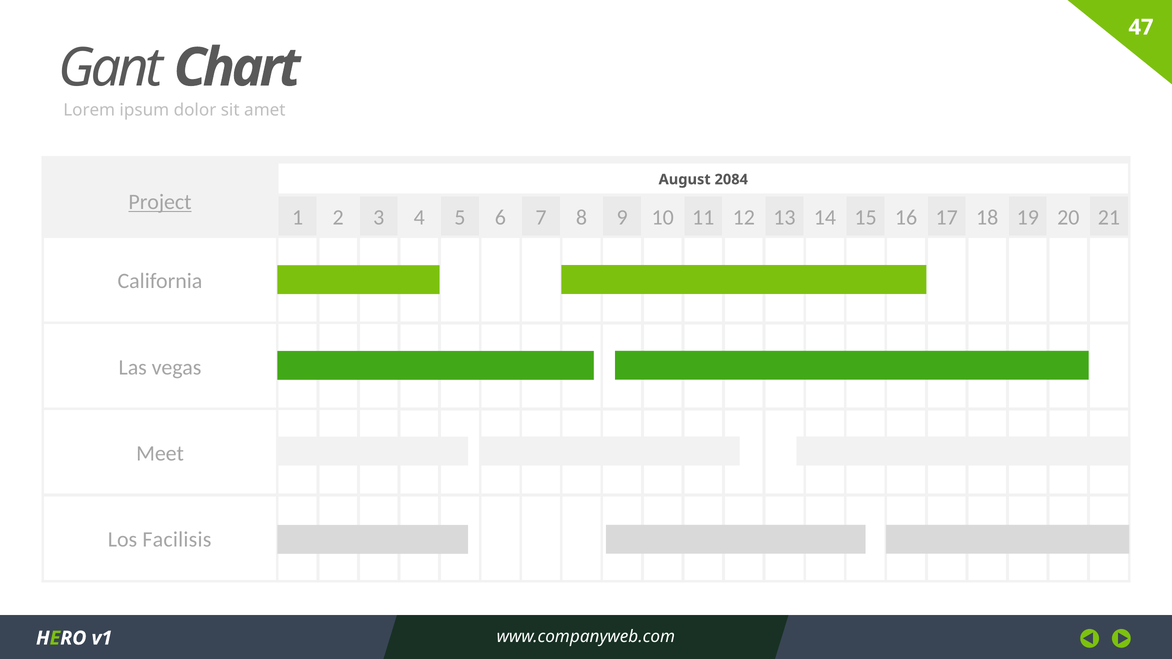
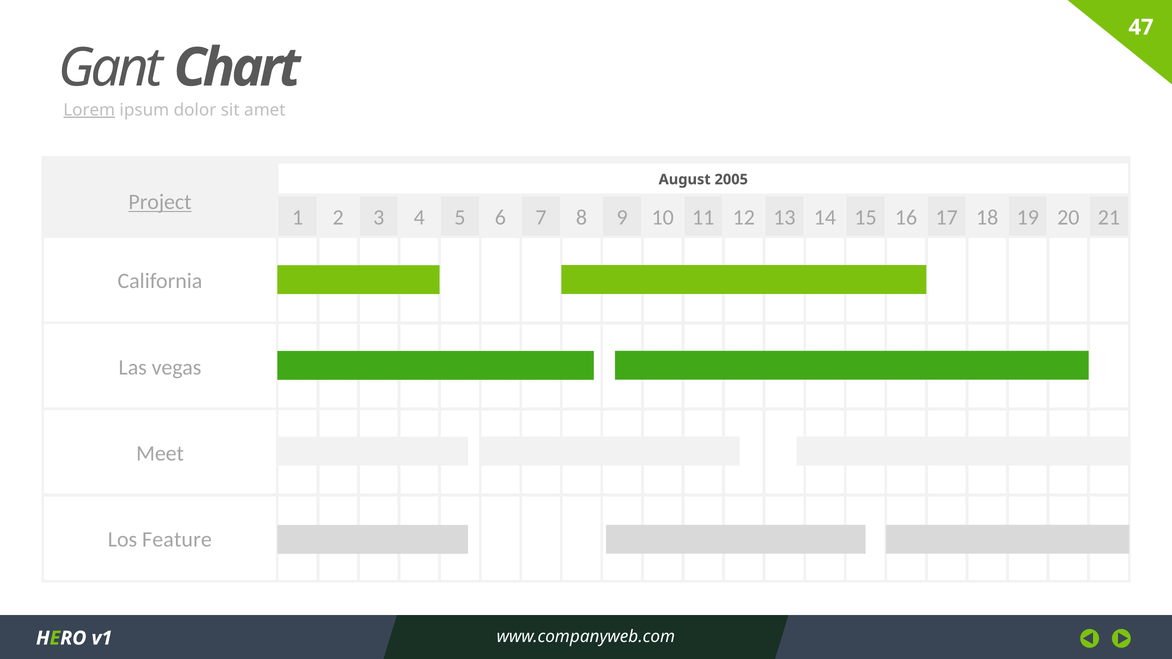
Lorem underline: none -> present (89, 110)
2084: 2084 -> 2005 (731, 180)
Facilisis: Facilisis -> Feature (177, 540)
